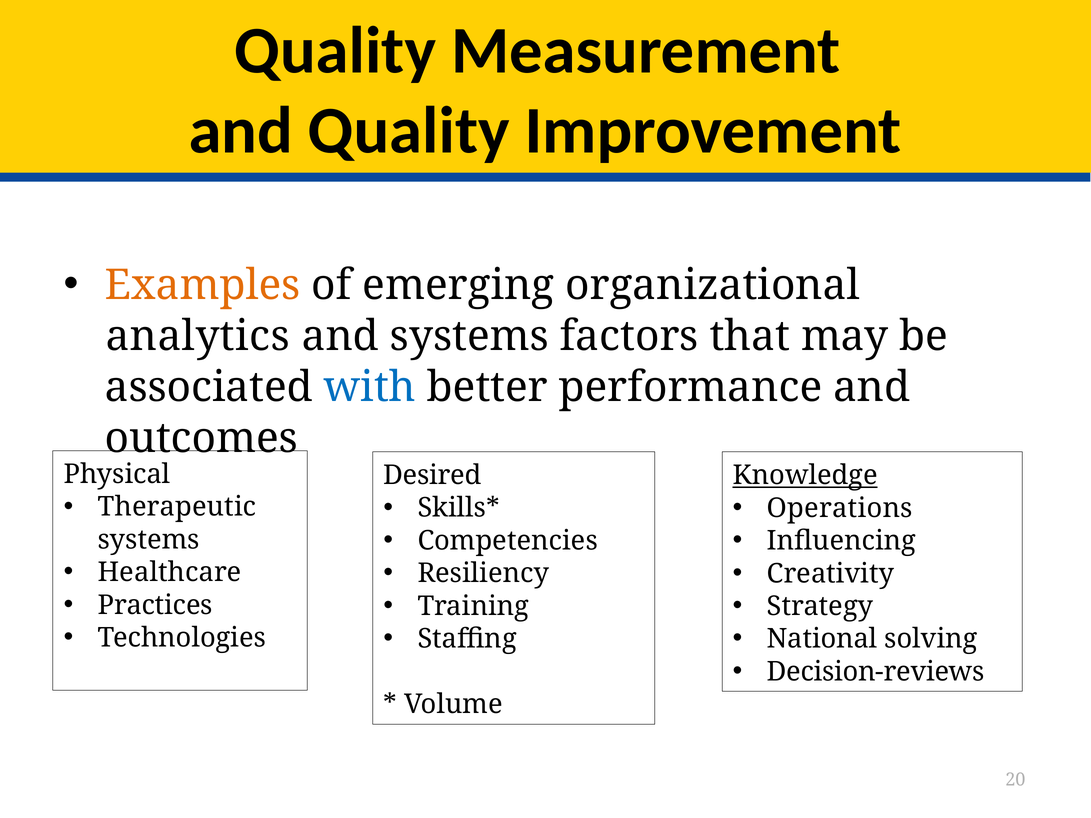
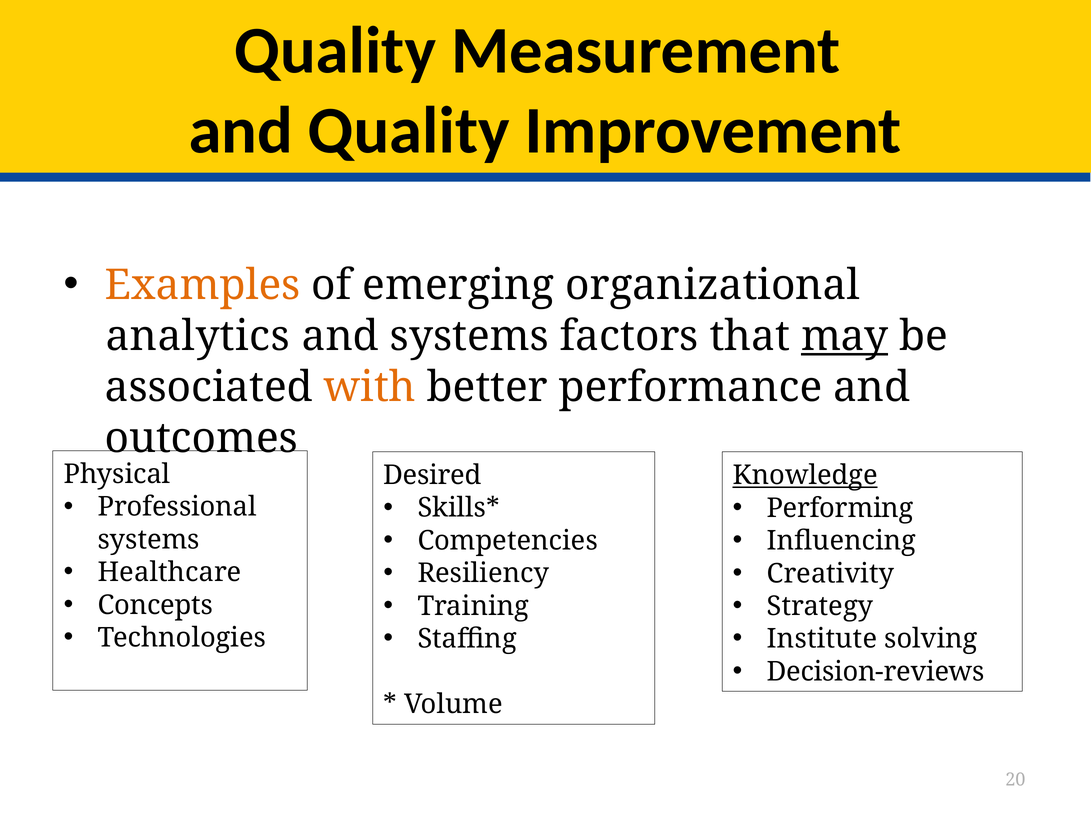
may underline: none -> present (845, 336)
with colour: blue -> orange (370, 387)
Therapeutic: Therapeutic -> Professional (177, 507)
Operations: Operations -> Performing (840, 508)
Practices: Practices -> Concepts (155, 605)
National: National -> Institute (822, 639)
